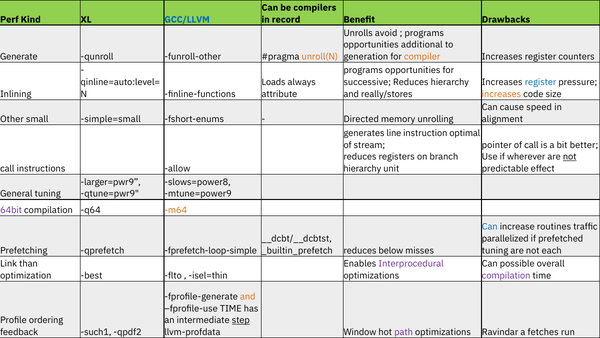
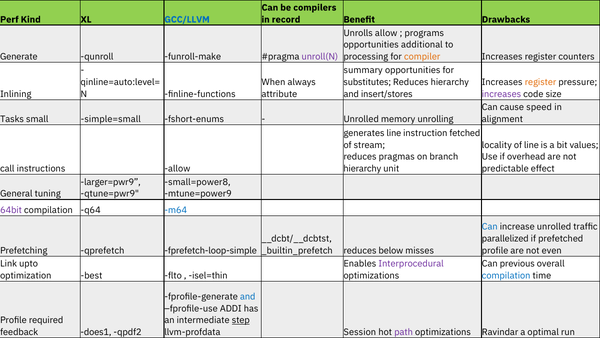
Unrolls avoid: avoid -> allow (386, 33)
funroll-other: funroll-other -> funroll-make (193, 57)
unroll(N colour: orange -> purple (320, 57)
generation: generation -> processing (366, 57)
programs: programs -> summary (363, 70)
Loads: Loads -> When (273, 82)
successive: successive -> substitutes (367, 82)
register colour: blue -> orange (541, 82)
really/stores: really/stores -> insert/stores (387, 94)
increases colour: orange -> purple (501, 94)
Other: Other -> Tasks (12, 119)
Directed: Directed -> Unrolled (361, 119)
optimal: optimal -> fetched (465, 133)
pointer: pointer -> locality (497, 145)
of call: call -> line (531, 145)
better: better -> values (584, 145)
registers: registers -> pragmas (397, 157)
wherever: wherever -> overhead (526, 157)
not underline: present -> none (570, 157)
slows=power8: slows=power8 -> small=power8 (198, 182)
m64 colour: orange -> blue (176, 210)
increase routines: routines -> unrolled (554, 227)
tuning: tuning -> profile (495, 250)
each: each -> even (552, 250)
than: than -> upto (29, 263)
possible: possible -> previous (517, 263)
compilation colour: purple -> blue (506, 275)
and colour: orange -> blue (248, 296)
fprofile-use TIME: TIME -> ADDI (231, 308)
ordering: ordering -> required (46, 320)
such1: such1 -> does1 (96, 332)
Window: Window -> Session (360, 332)
fetches: fetches -> optimal (543, 332)
